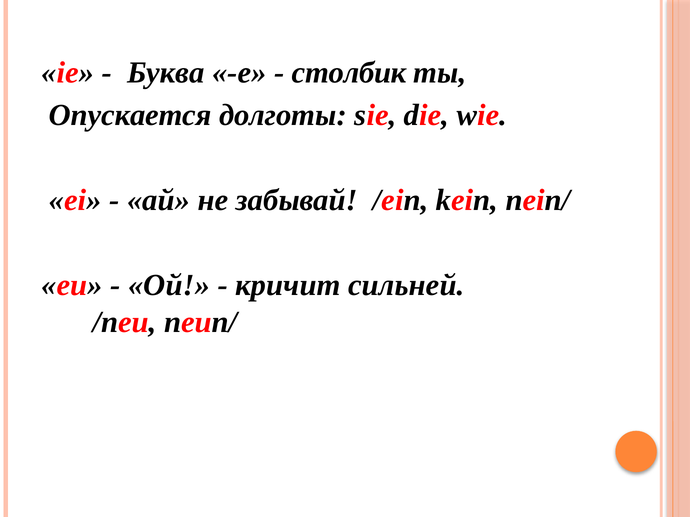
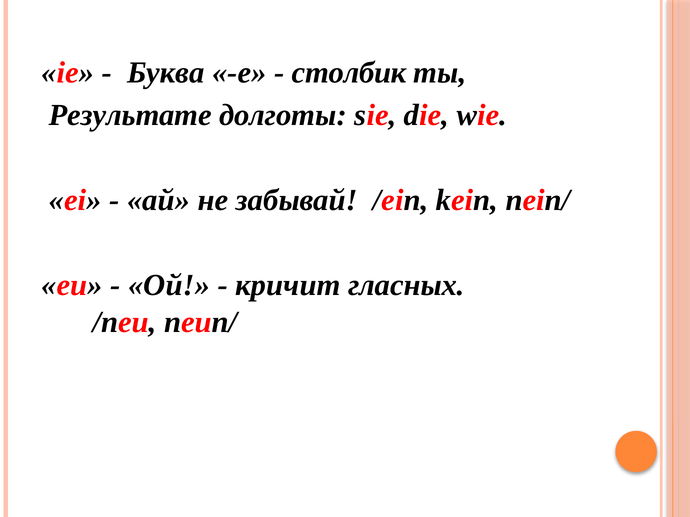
Опускается: Опускается -> Результате (130, 115)
сильней: сильней -> гласных (406, 285)
